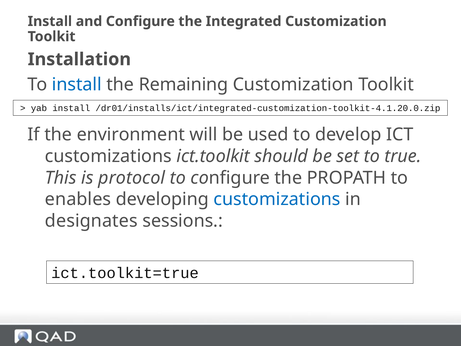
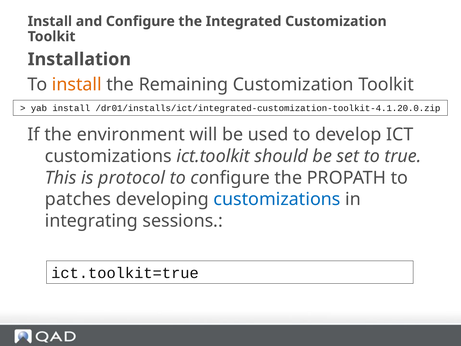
install colour: blue -> orange (77, 84)
enables: enables -> patches (78, 199)
designates: designates -> integrating (91, 221)
